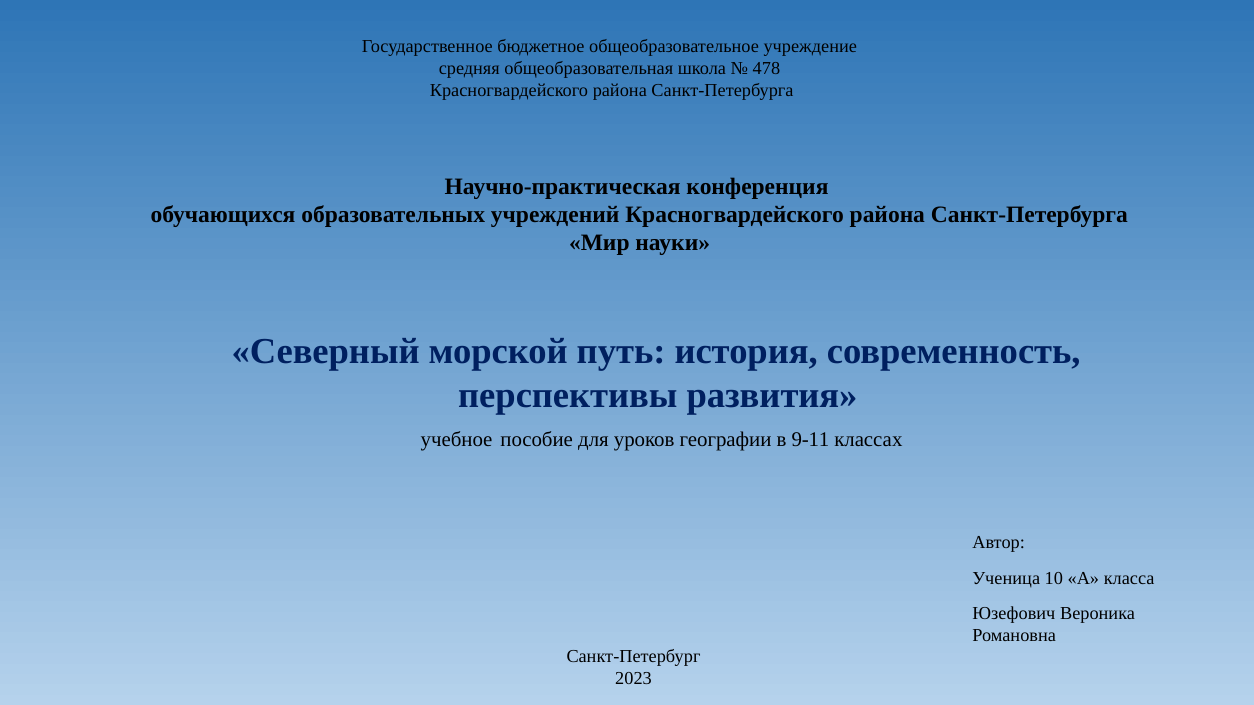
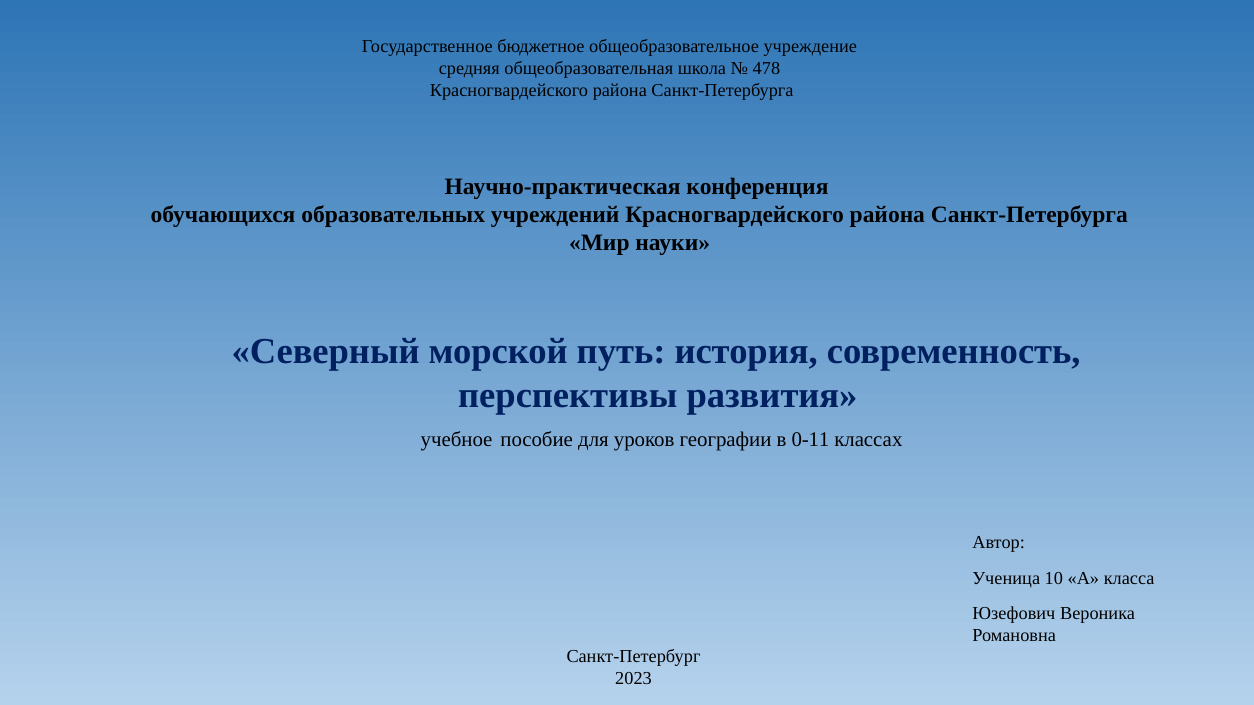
9-11: 9-11 -> 0-11 (810, 439)
